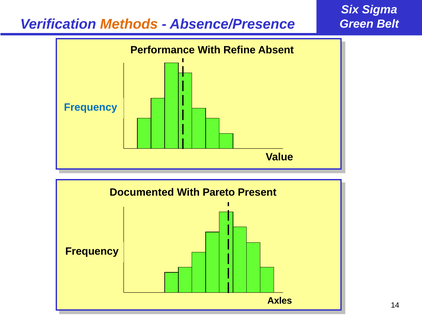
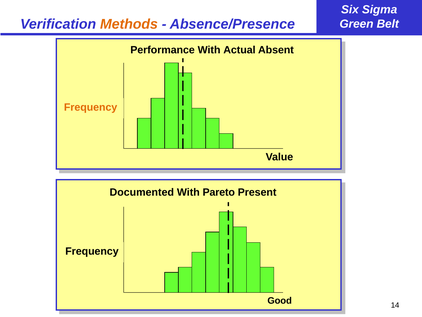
Refine: Refine -> Actual (239, 50)
Frequency colour: blue -> orange (91, 107)
Axles: Axles -> Good (280, 300)
